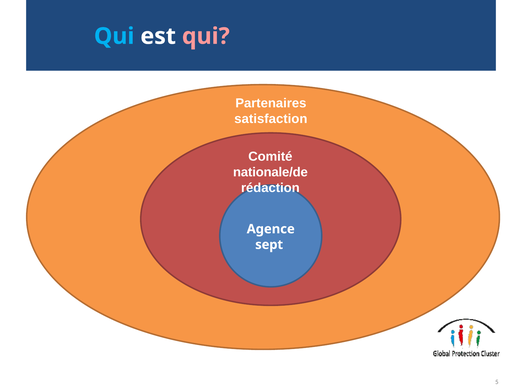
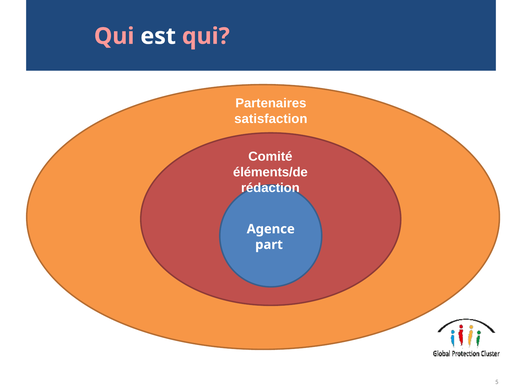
Qui colour: light blue -> pink (114, 36)
nationale/de: nationale/de -> éléments/de (270, 172)
sept: sept -> part (269, 245)
